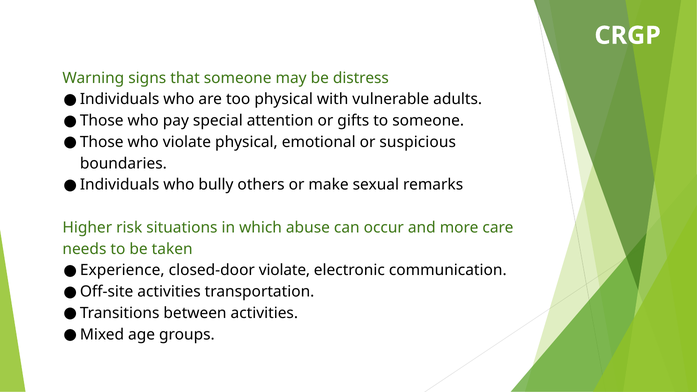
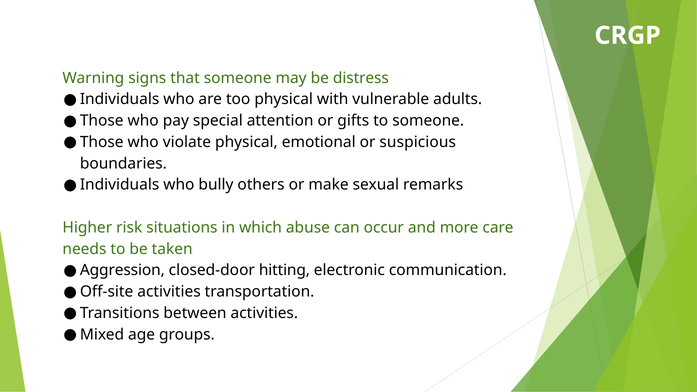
Experience: Experience -> Aggression (122, 270)
closed-door violate: violate -> hitting (284, 270)
